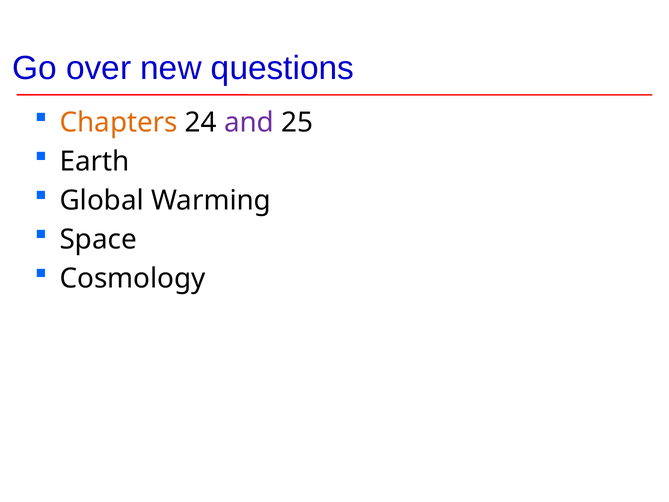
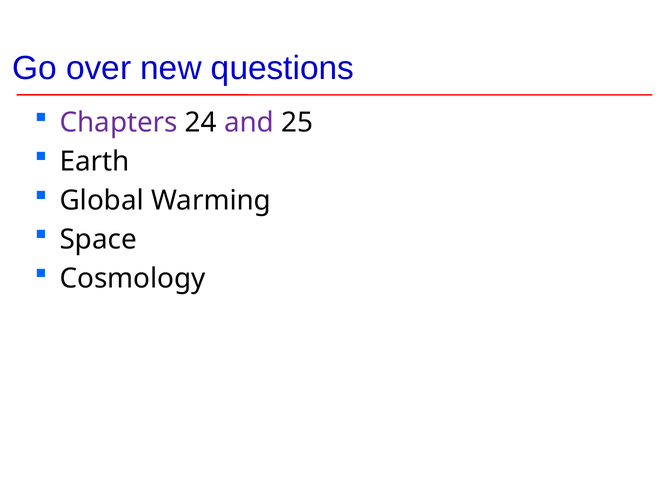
Chapters colour: orange -> purple (119, 122)
